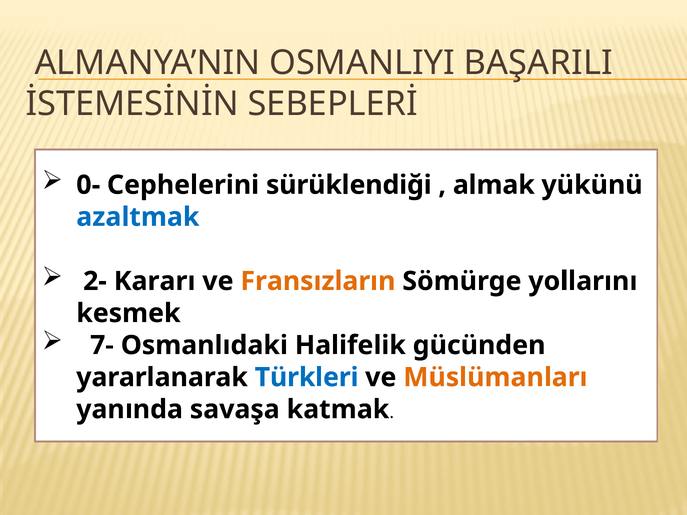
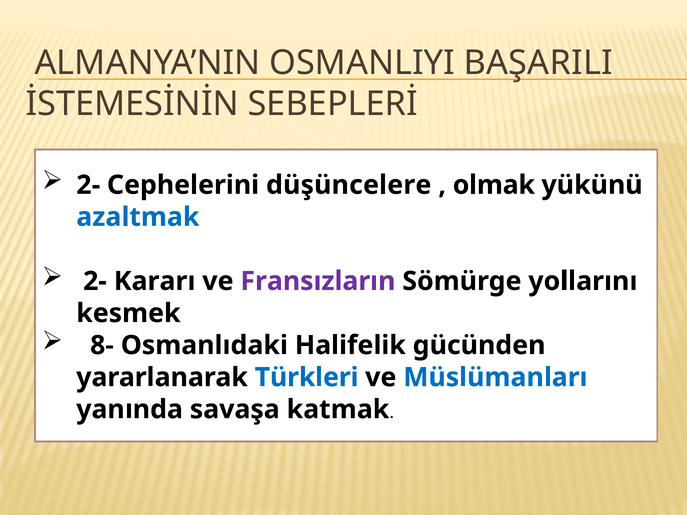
0-: 0- -> 2- (88, 185)
sürüklendiği: sürüklendiği -> düşüncelere (349, 185)
almak: almak -> olmak (494, 185)
Fransızların colour: orange -> purple (318, 281)
7-: 7- -> 8- (102, 345)
Müslümanları colour: orange -> blue (495, 378)
